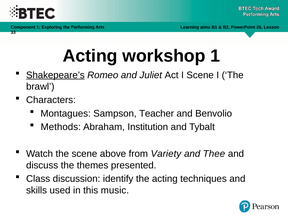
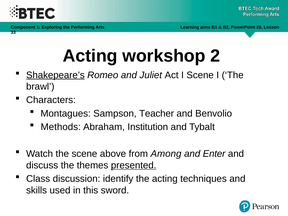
workshop 1: 1 -> 2 (215, 56)
Variety: Variety -> Among (166, 154)
Thee: Thee -> Enter (214, 154)
presented underline: none -> present (134, 165)
music: music -> sword (115, 190)
